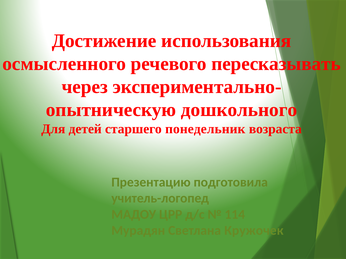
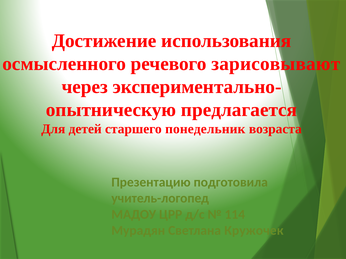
пересказывать: пересказывать -> зарисовывают (276, 64)
дошкольного: дошкольного -> предлагается (239, 110)
